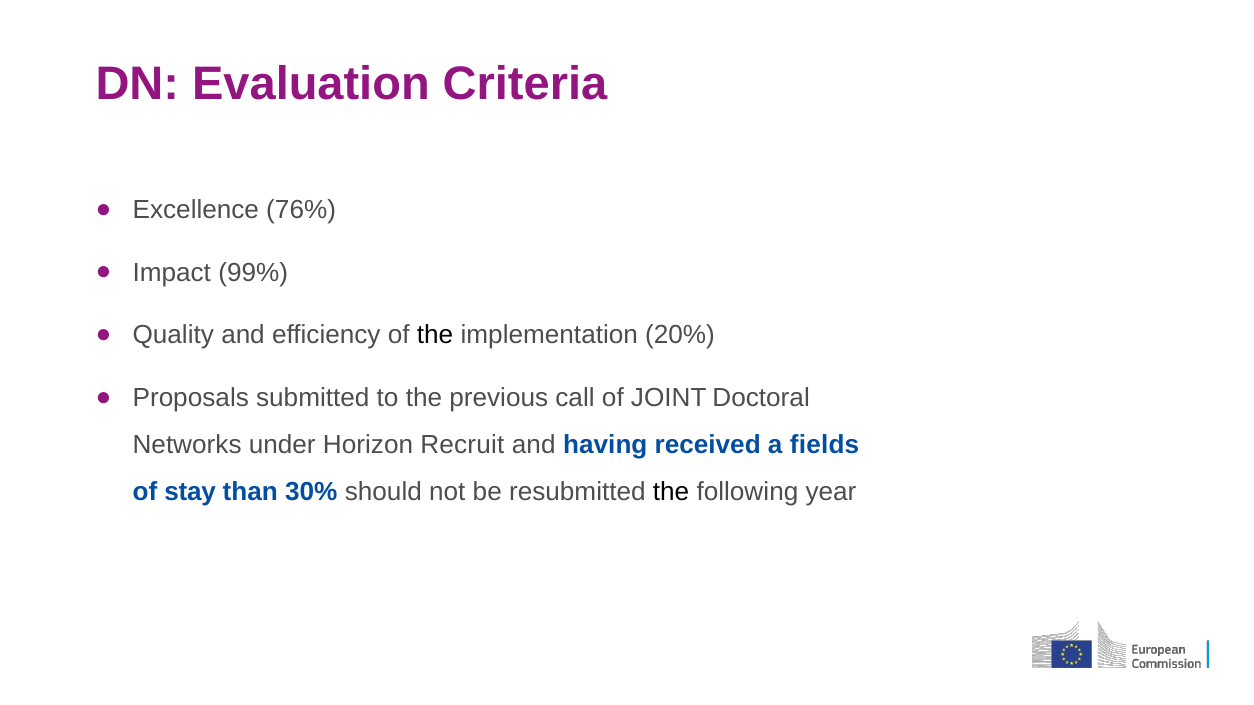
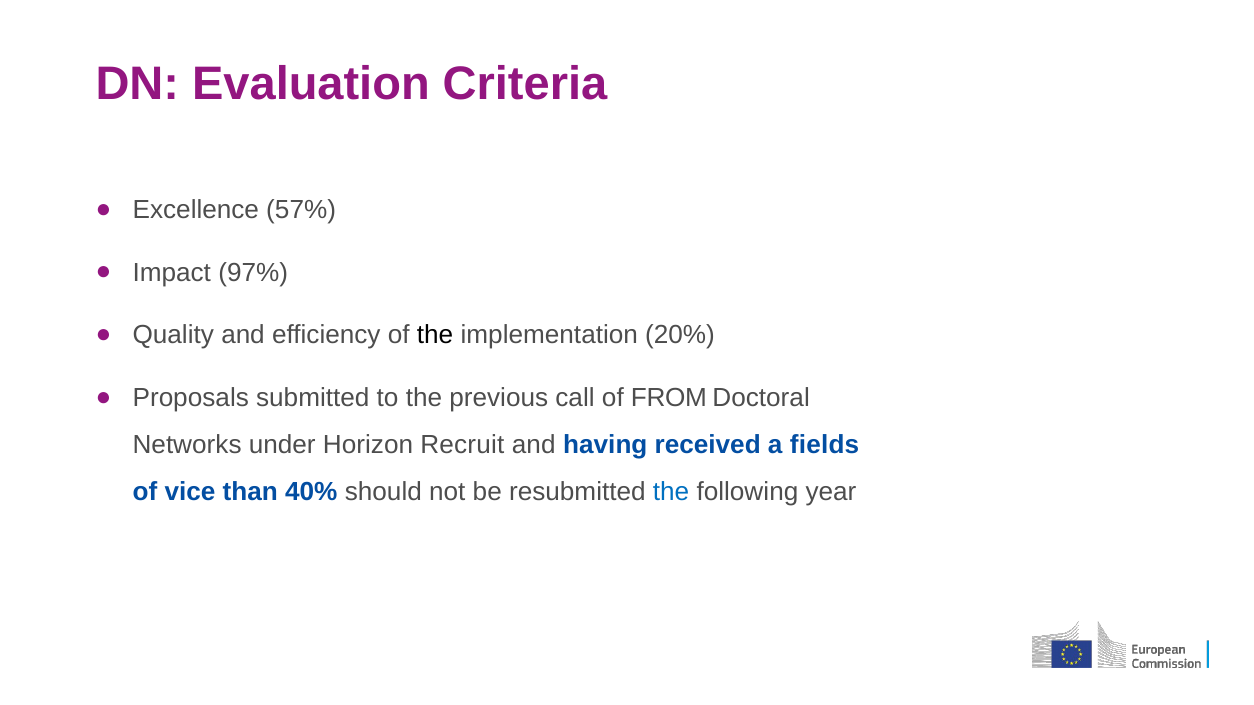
76%: 76% -> 57% (301, 210)
99%: 99% -> 97% (253, 273)
JOINT: JOINT -> FROM (669, 398)
stay: stay -> vice (190, 492)
30%: 30% -> 40% (311, 492)
the colour: black -> blue (671, 492)
